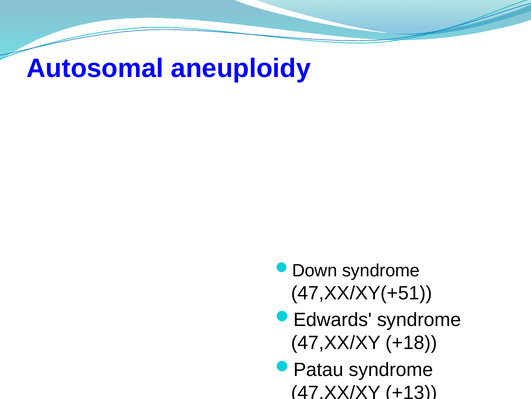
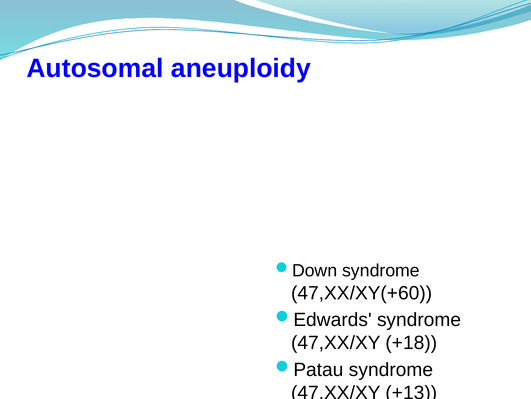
47,XX/XY(+51: 47,XX/XY(+51 -> 47,XX/XY(+60 (362, 292)
